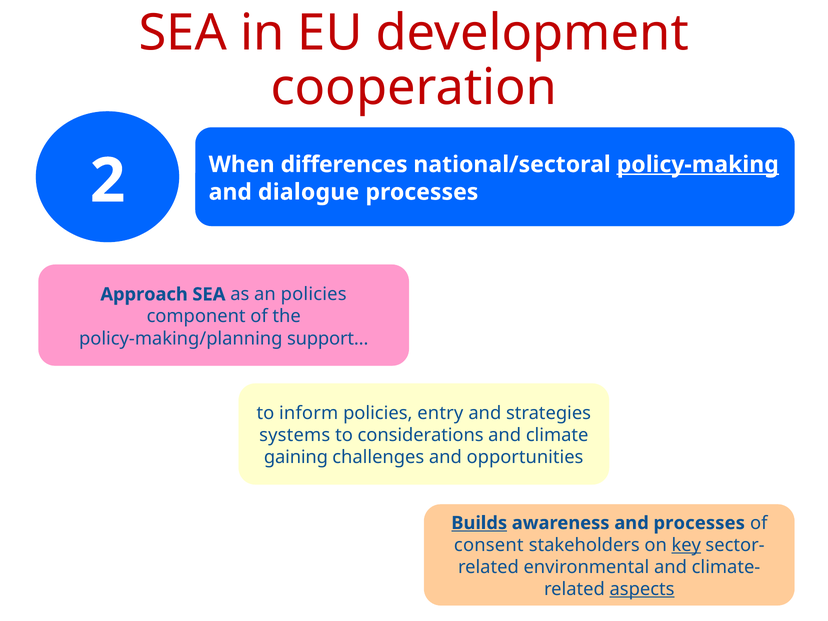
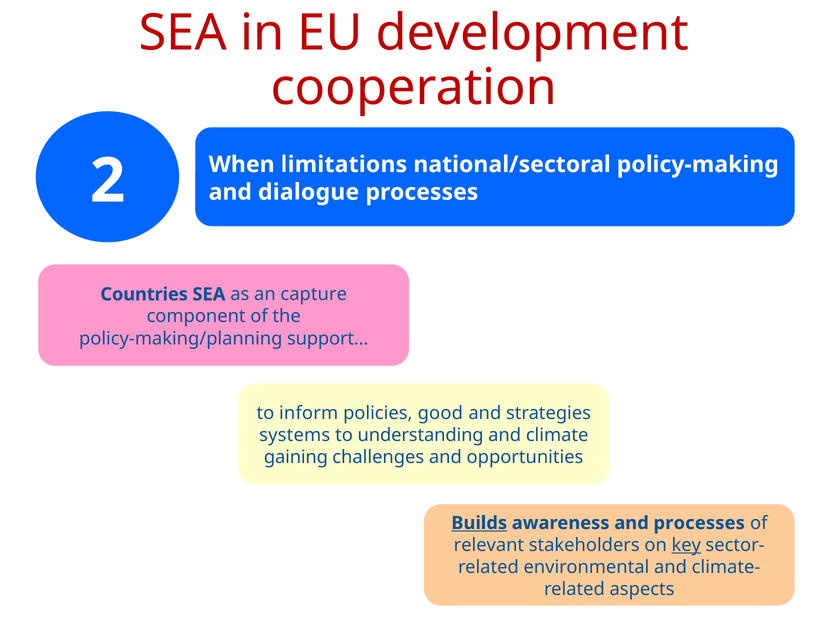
differences: differences -> limitations (344, 165)
policy-making underline: present -> none (698, 165)
Approach: Approach -> Countries (144, 294)
an policies: policies -> capture (314, 294)
entry: entry -> good (440, 413)
considerations: considerations -> understanding (421, 435)
consent: consent -> relevant (489, 545)
aspects underline: present -> none (642, 589)
